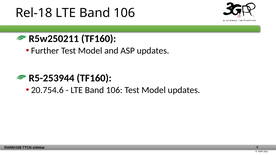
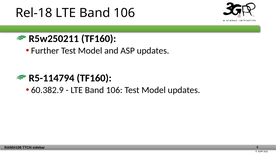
R5-253944: R5-253944 -> R5-114794 (52, 78)
20.754.6: 20.754.6 -> 60.382.9 (47, 90)
